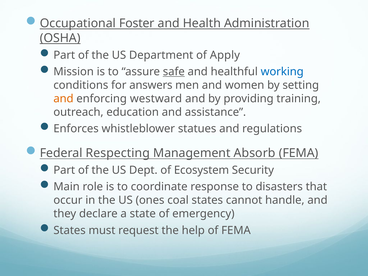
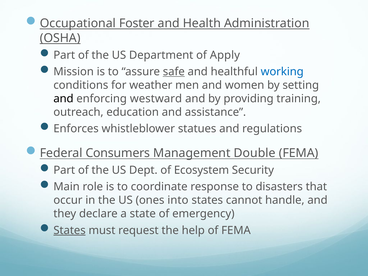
answers: answers -> weather (151, 85)
and colour: orange -> black (63, 99)
Respecting: Respecting -> Consumers (118, 153)
Absorb: Absorb -> Double (255, 153)
coal: coal -> into (178, 200)
States underline: none -> present (70, 230)
